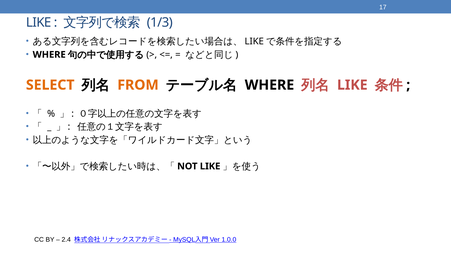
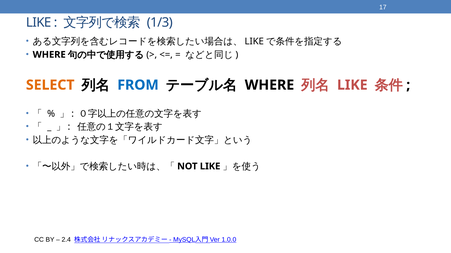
FROM colour: orange -> blue (138, 85)
